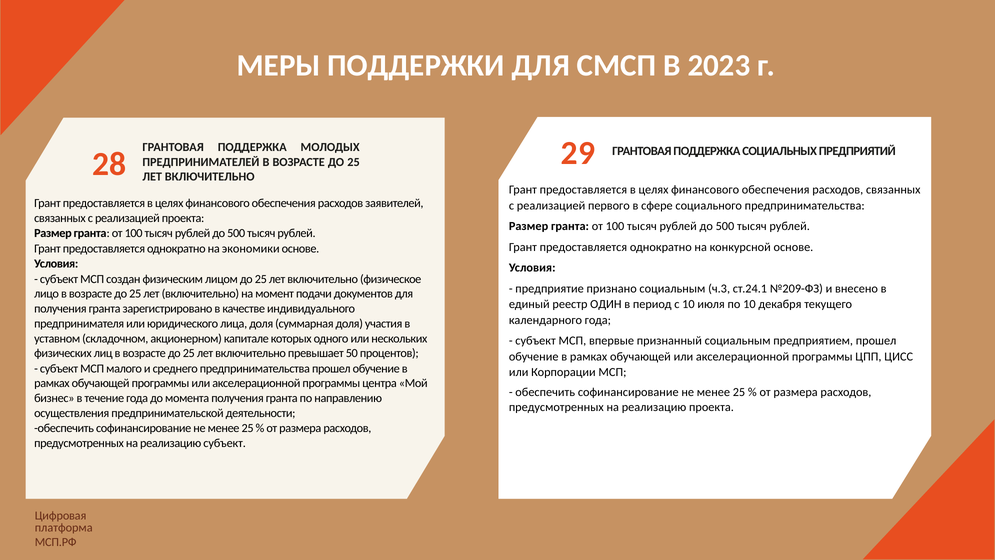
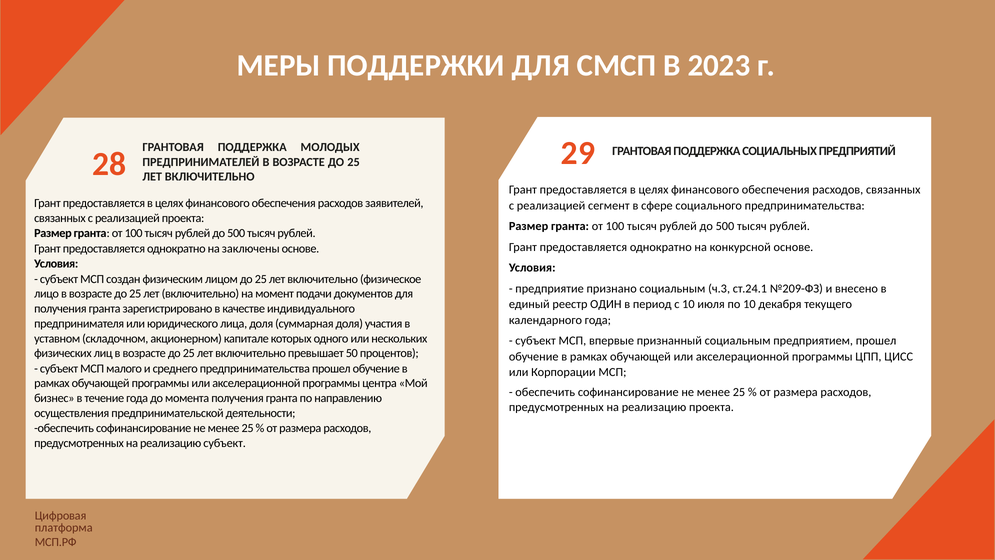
первого: первого -> сегмент (609, 206)
экономики: экономики -> заключены (251, 248)
